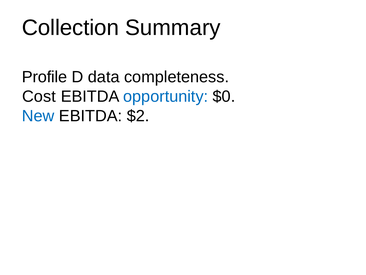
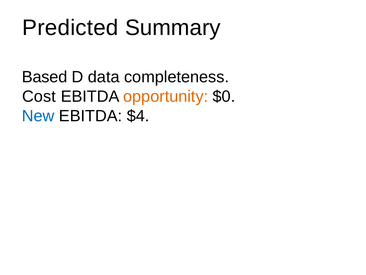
Collection: Collection -> Predicted (70, 28)
Profile: Profile -> Based (45, 77)
opportunity colour: blue -> orange (166, 96)
$2: $2 -> $4 (138, 116)
